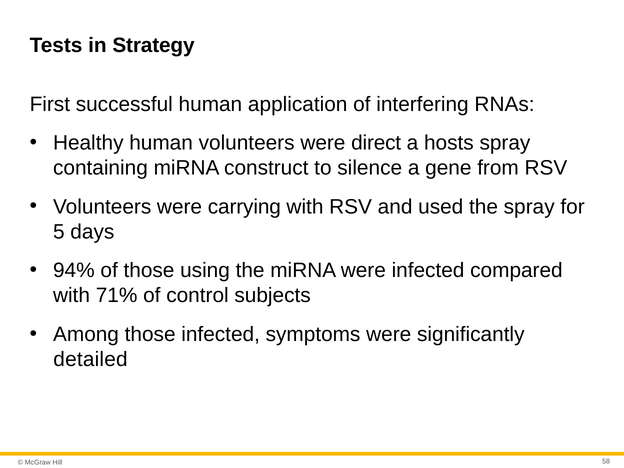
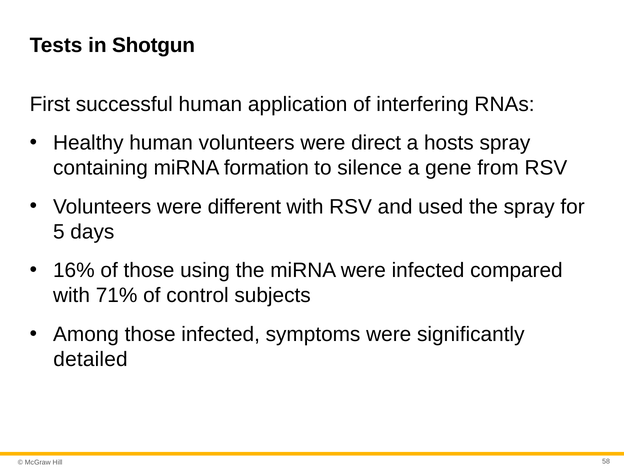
Strategy: Strategy -> Shotgun (154, 45)
construct: construct -> formation (266, 168)
carrying: carrying -> different (244, 207)
94%: 94% -> 16% (74, 271)
